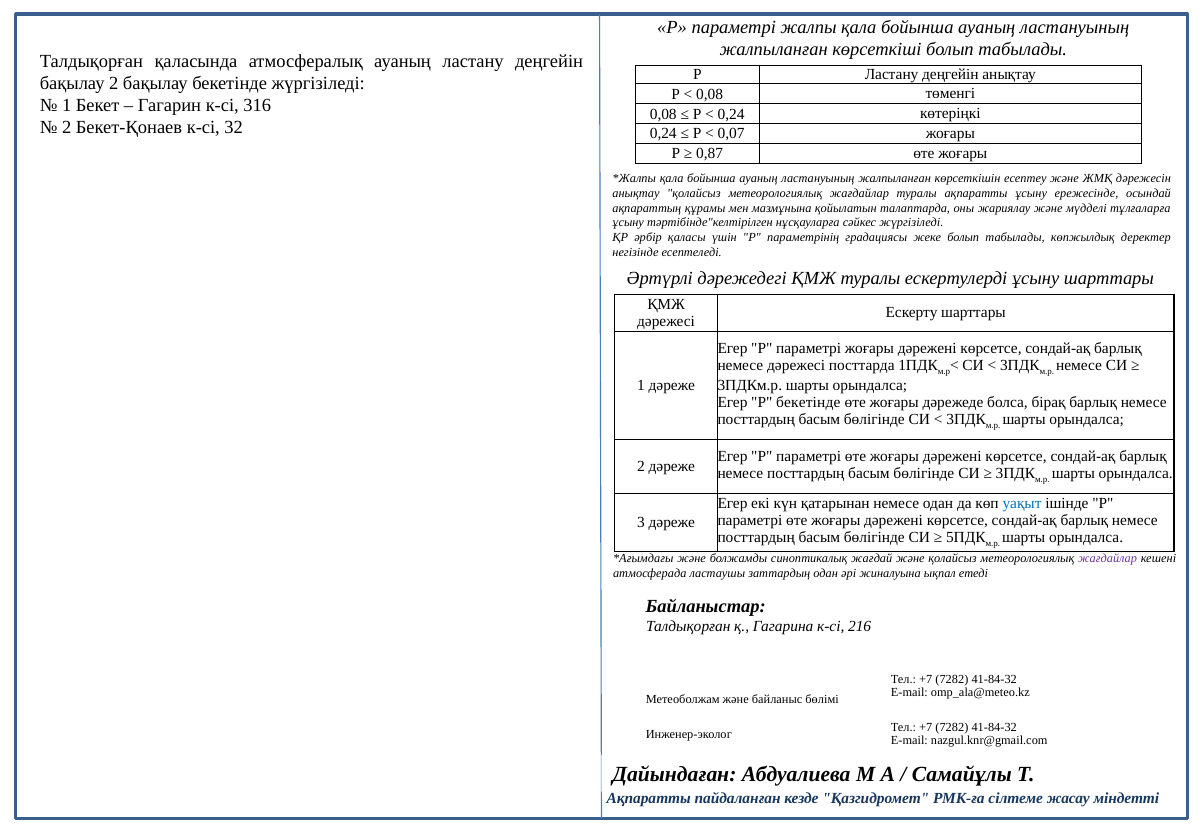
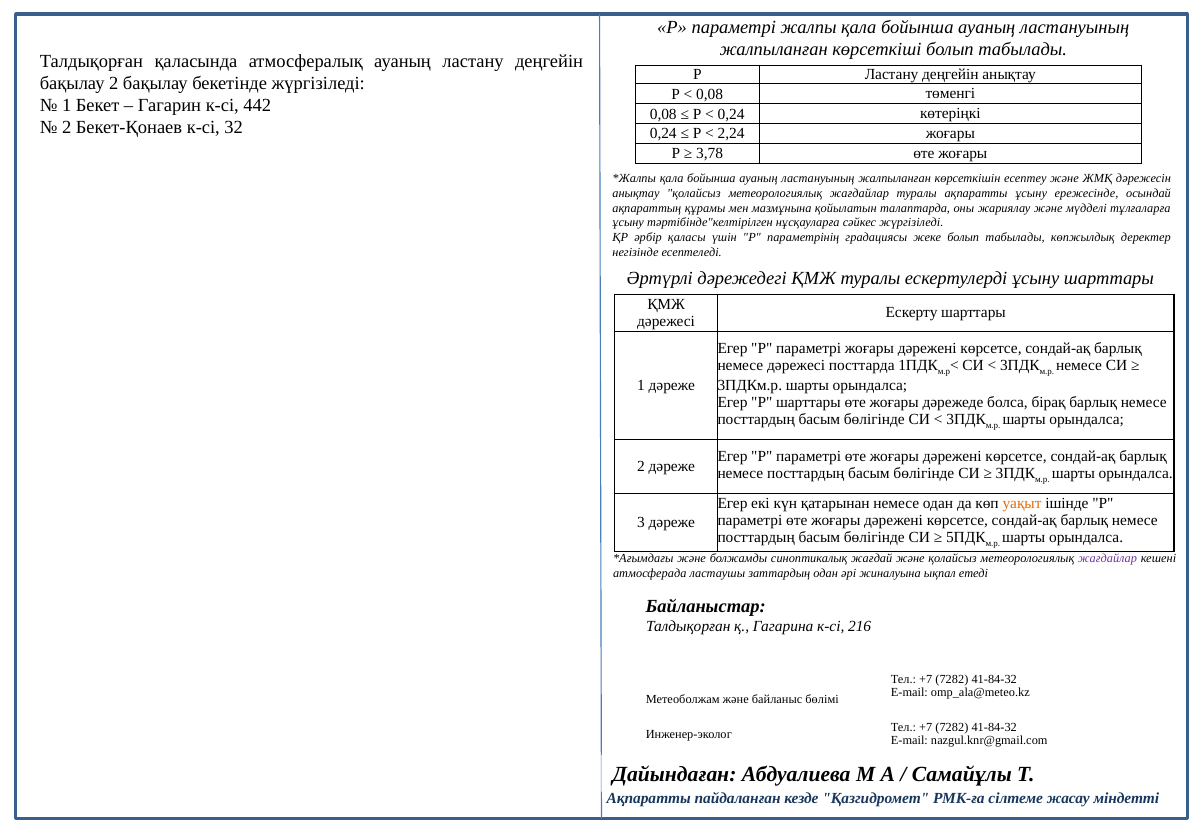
316: 316 -> 442 (257, 106)
0,07: 0,07 -> 2,24 (731, 134)
0,87: 0,87 -> 3,78 (710, 154)
P бекетінде: бекетінде -> шарттары (808, 402)
уақыт colour: blue -> orange (1022, 504)
